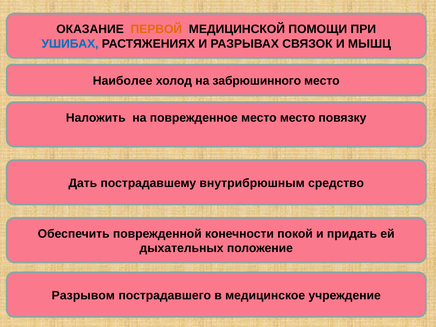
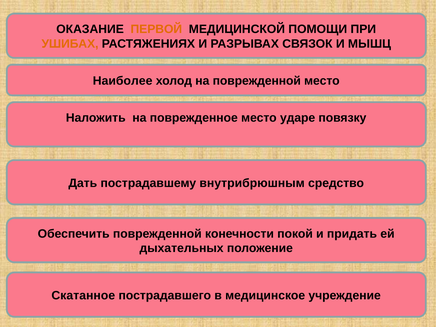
УШИБАХ colour: blue -> orange (70, 44)
на забрюшинного: забрюшинного -> поврежденной (257, 81)
место место: место -> ударе (298, 118)
Разрывом: Разрывом -> Скатанное (83, 295)
